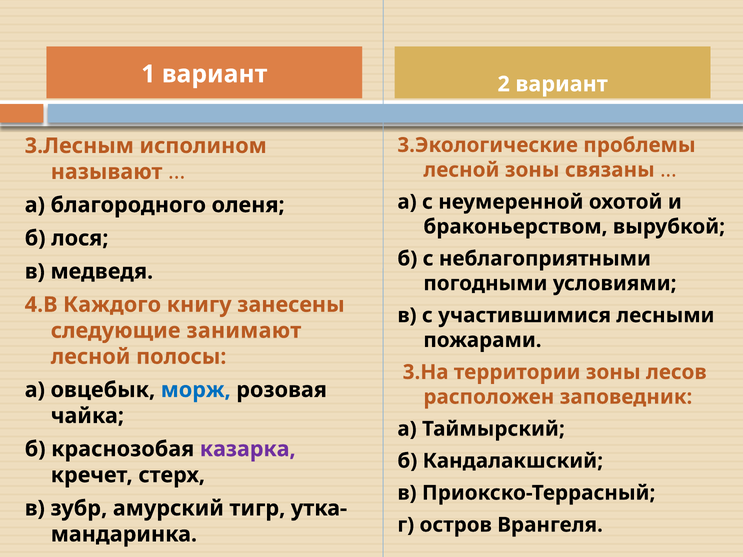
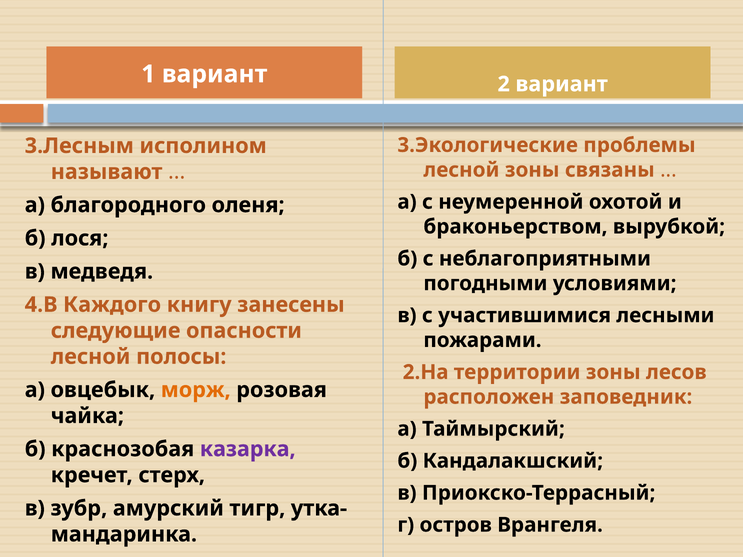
занимают: занимают -> опасности (244, 331)
3.На: 3.На -> 2.На (426, 372)
морж colour: blue -> orange (196, 390)
